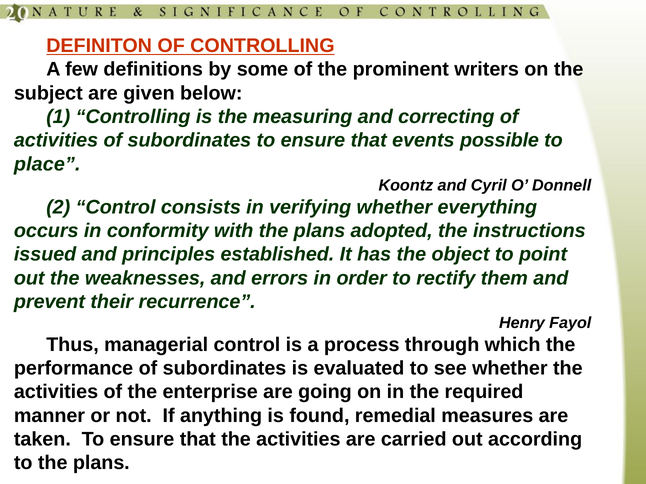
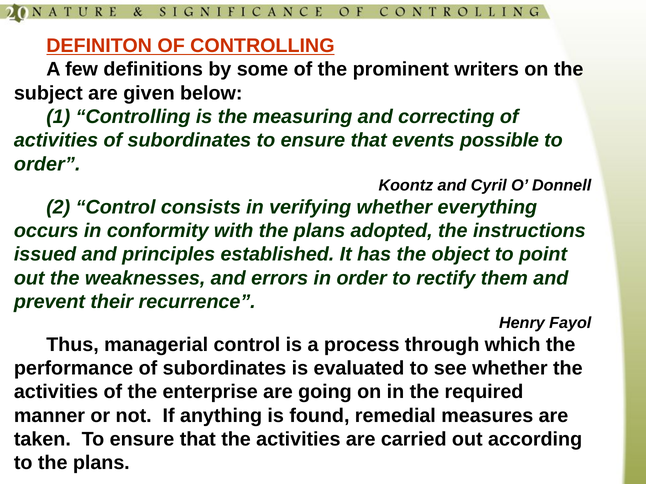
place: place -> order (47, 164)
